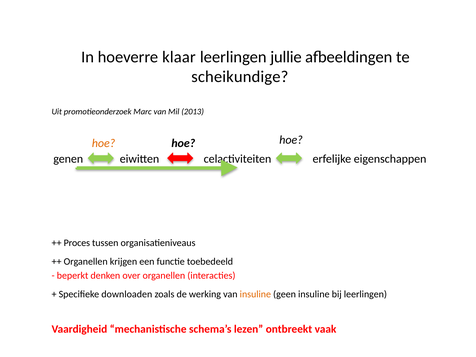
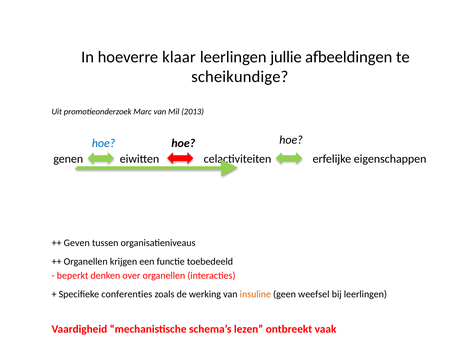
hoe colour: orange -> blue (104, 143)
Proces: Proces -> Geven (77, 243)
downloaden: downloaden -> conferenties (127, 294)
geen insuline: insuline -> weefsel (314, 294)
